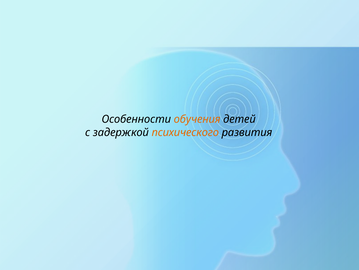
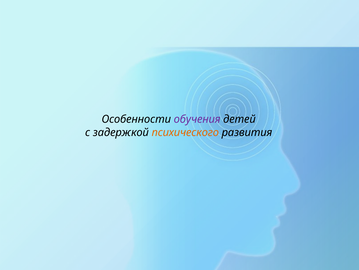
обучения colour: orange -> purple (197, 119)
